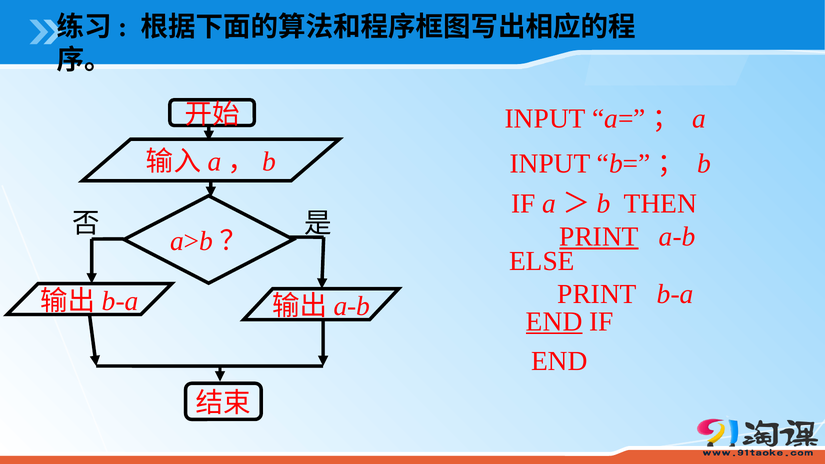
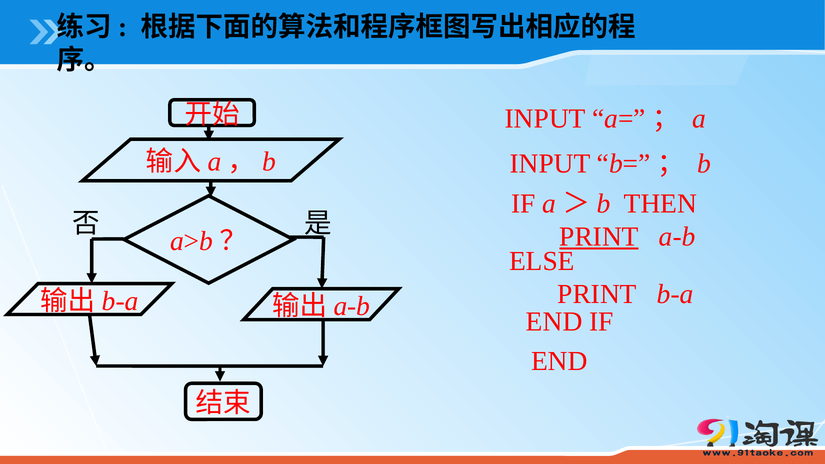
END underline: present -> none (554, 322)
